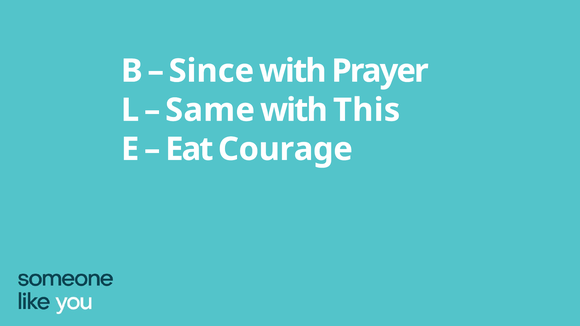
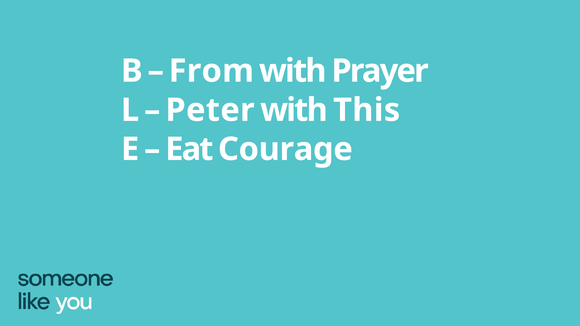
Since: Since -> From (211, 71)
Same: Same -> Peter (210, 110)
